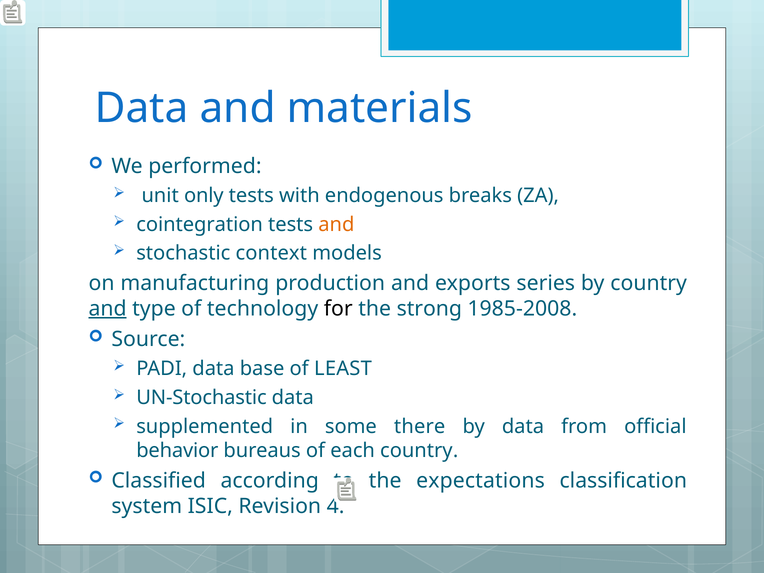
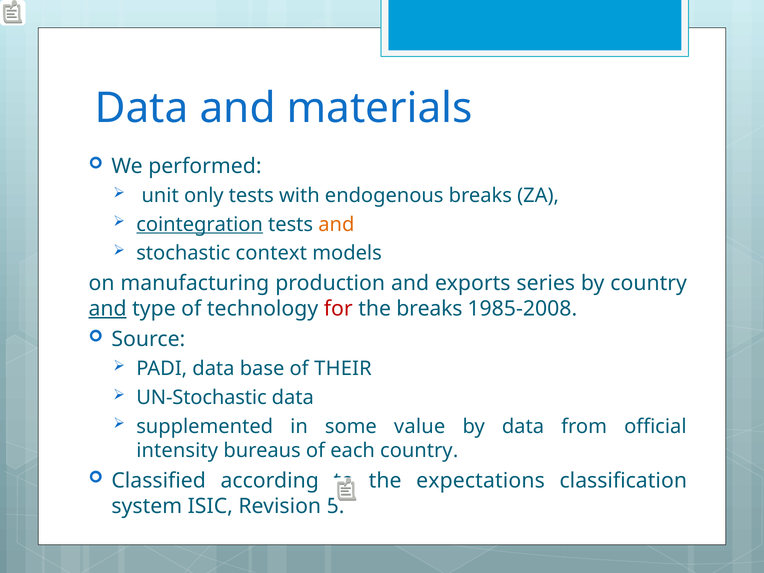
cointegration underline: none -> present (200, 224)
for colour: black -> red (338, 309)
the strong: strong -> breaks (429, 309)
LEAST: LEAST -> THEIR (343, 369)
there: there -> value (420, 426)
behavior: behavior -> intensity (177, 451)
4: 4 -> 5 (336, 506)
